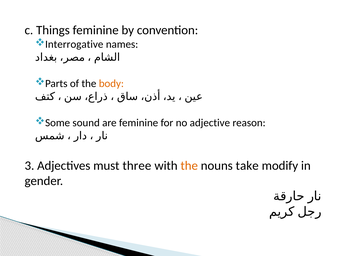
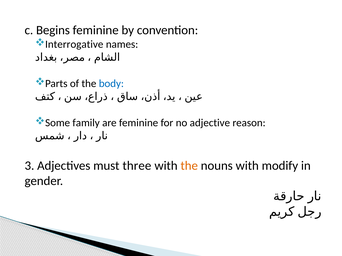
Things: Things -> Begins (53, 30)
body colour: orange -> blue (111, 84)
sound: sound -> family (86, 123)
nouns take: take -> with (247, 166)
